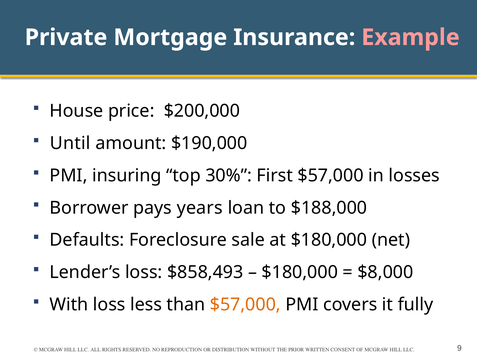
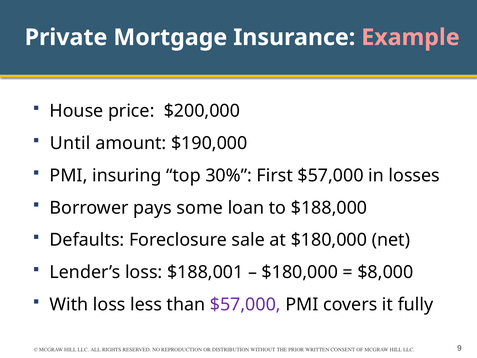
years: years -> some (200, 208)
$858,493: $858,493 -> $188,001 (205, 272)
$57,000 colour: orange -> purple (245, 304)
